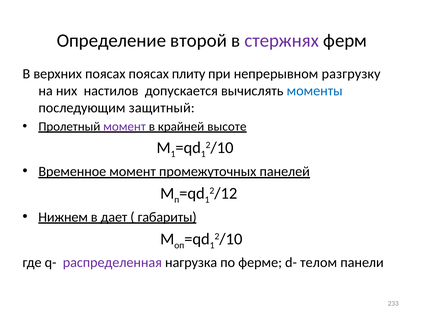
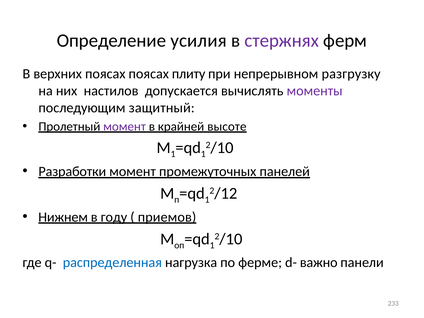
второй: второй -> усилия (199, 41)
моменты colour: blue -> purple (315, 91)
Временное: Временное -> Разработки (72, 171)
дает: дает -> году (114, 217)
габариты: габариты -> приемов (167, 217)
распределенная colour: purple -> blue (112, 263)
телом: телом -> важно (319, 263)
